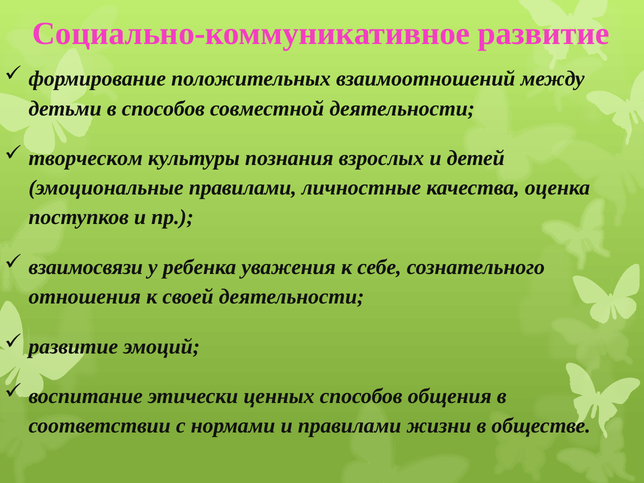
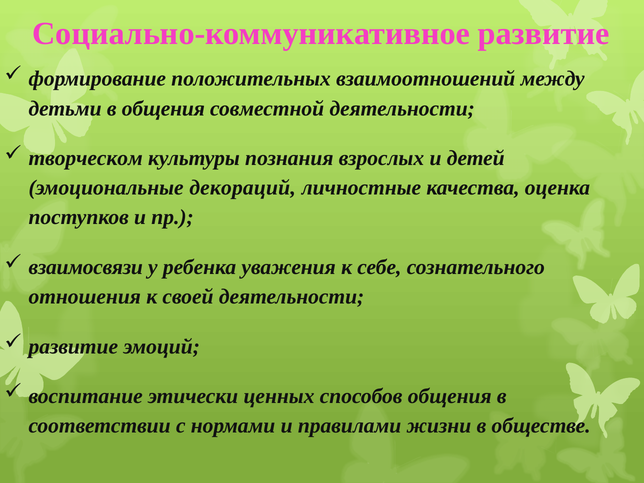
в способов: способов -> общения (163, 108)
эмоциональные правилами: правилами -> декораций (243, 188)
